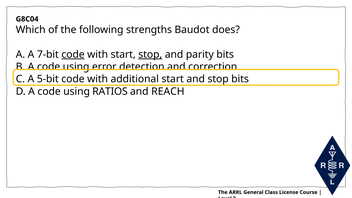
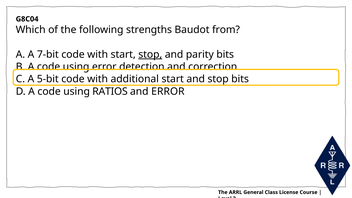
does: does -> from (226, 30)
code underline: present -> none (73, 54)
and REACH: REACH -> ERROR (168, 91)
